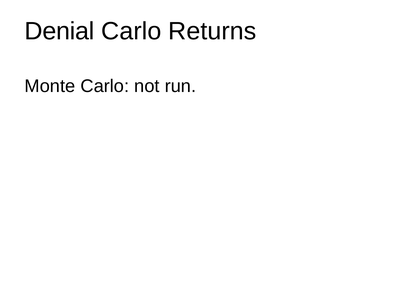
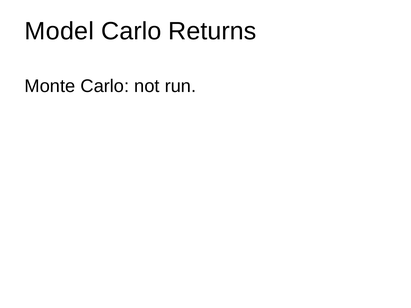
Denial: Denial -> Model (59, 31)
